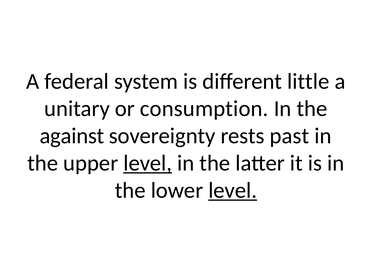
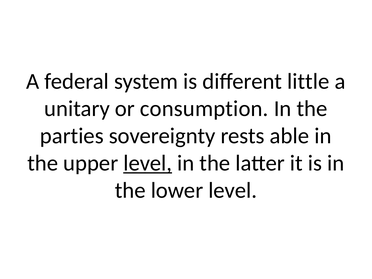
against: against -> parties (72, 136)
past: past -> able (289, 136)
level underline: present -> none (233, 190)
